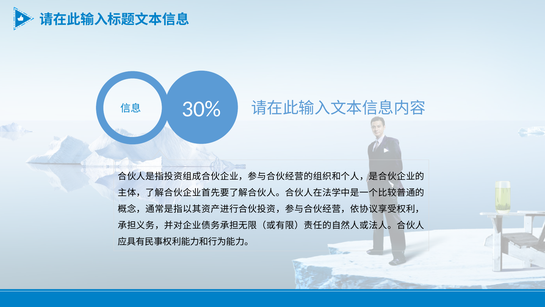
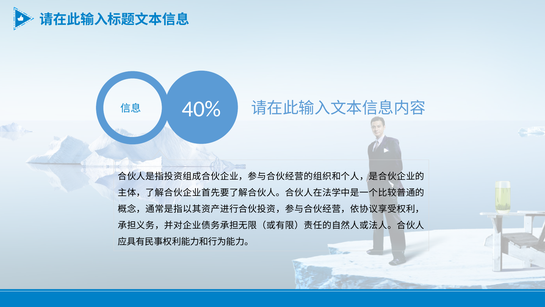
30%: 30% -> 40% (201, 109)
